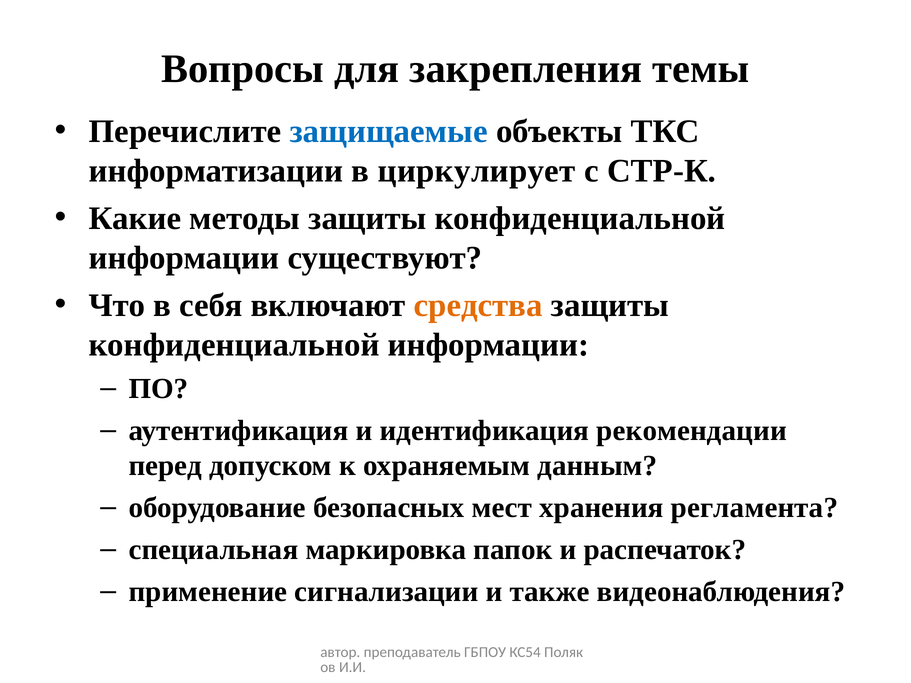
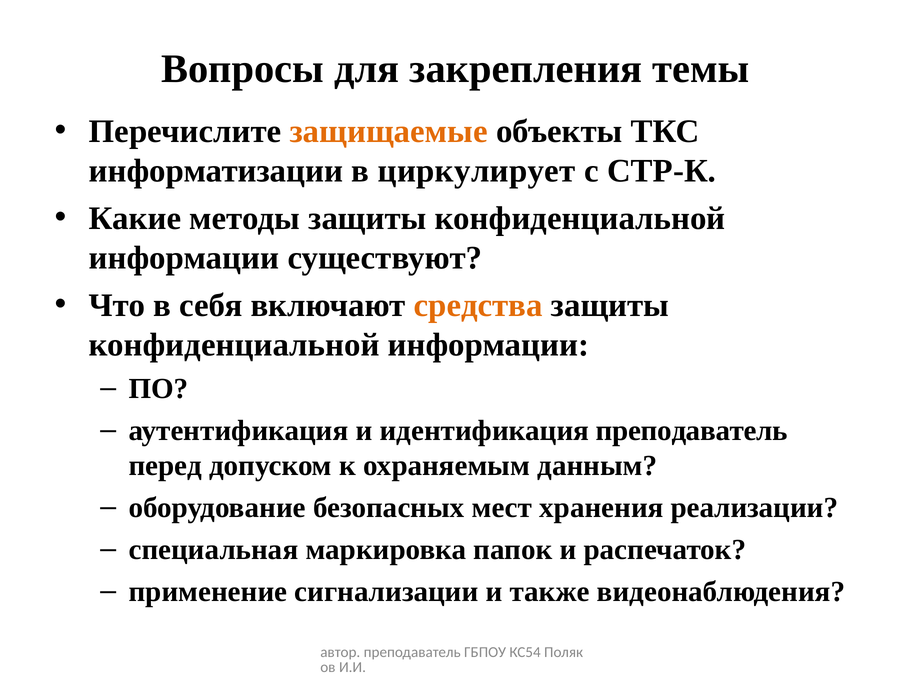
защищаемые colour: blue -> orange (389, 131)
идентификация рекомендации: рекомендации -> преподаватель (692, 431)
регламента: регламента -> реализации (754, 508)
